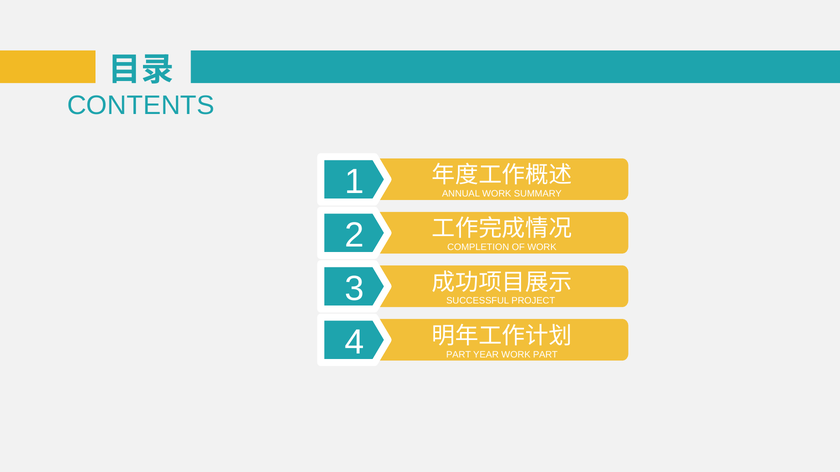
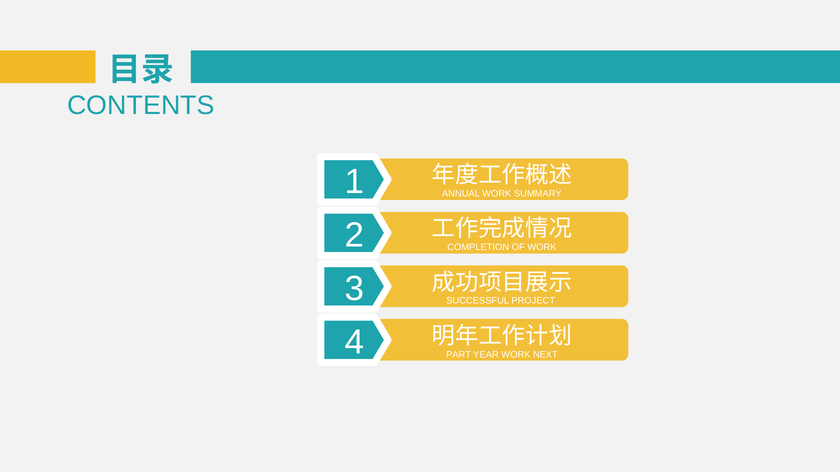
WORK PART: PART -> NEXT (545, 355)
